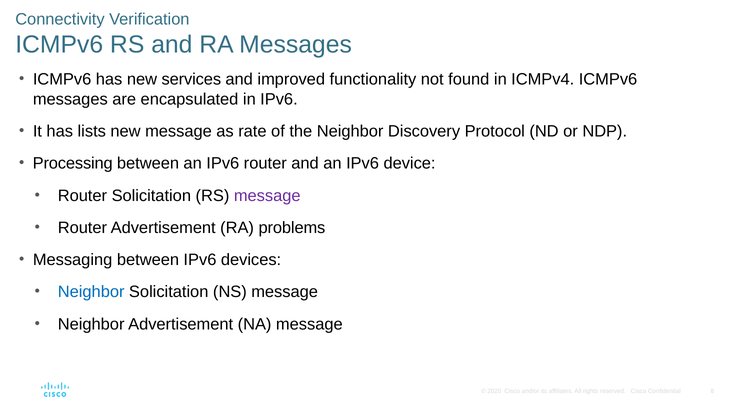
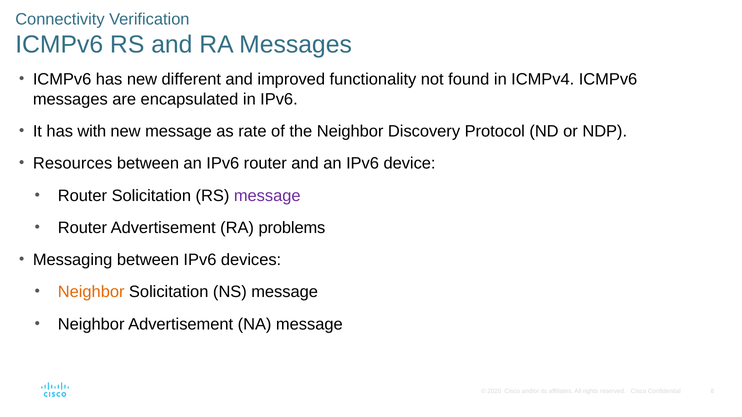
services: services -> different (191, 80)
lists: lists -> with (92, 132)
Processing: Processing -> Resources (73, 164)
Neighbor colour: blue -> orange (91, 292)
